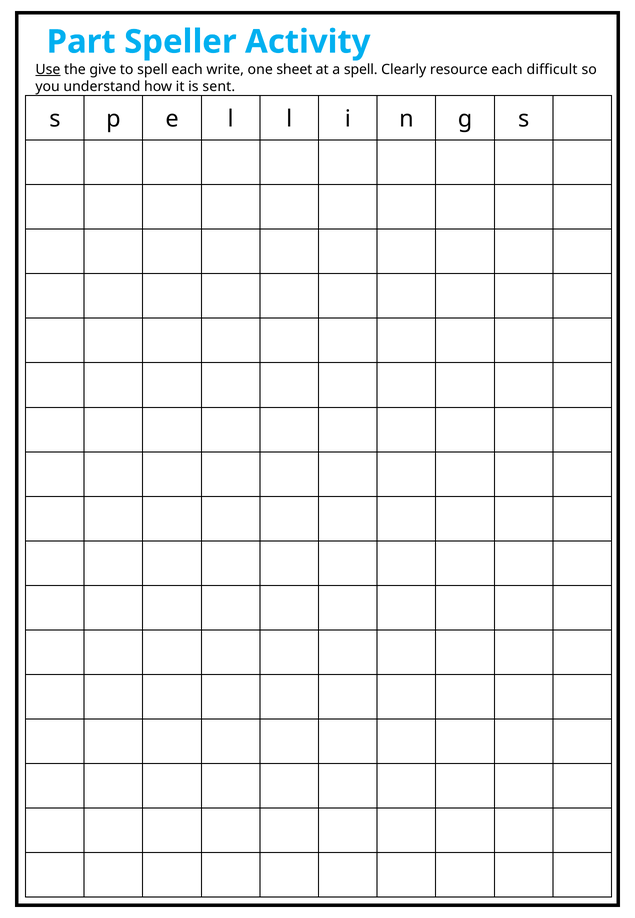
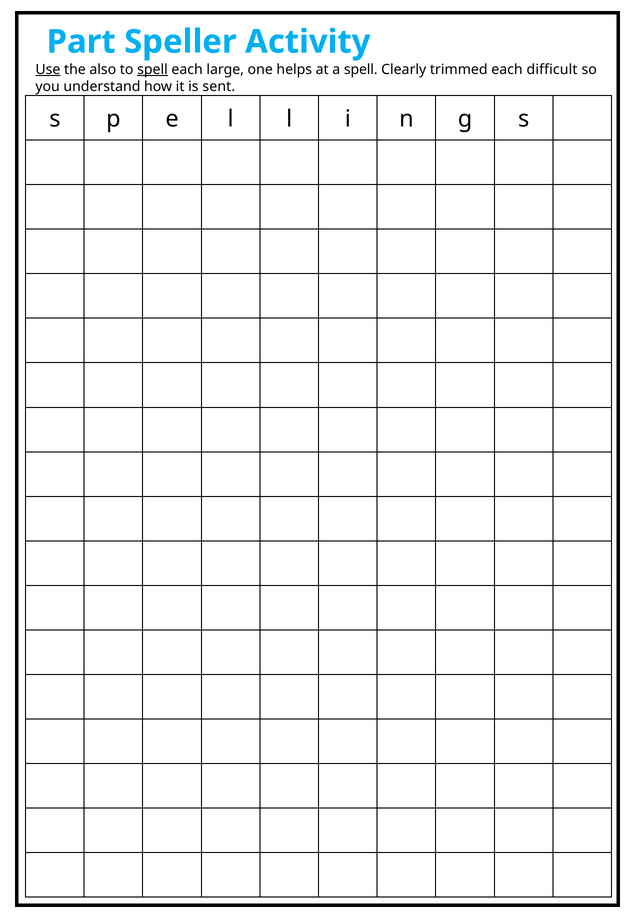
give: give -> also (103, 69)
spell underline: none -> present (153, 69)
write: write -> large (225, 69)
sheet: sheet -> helps (294, 69)
resource: resource -> trimmed (459, 69)
